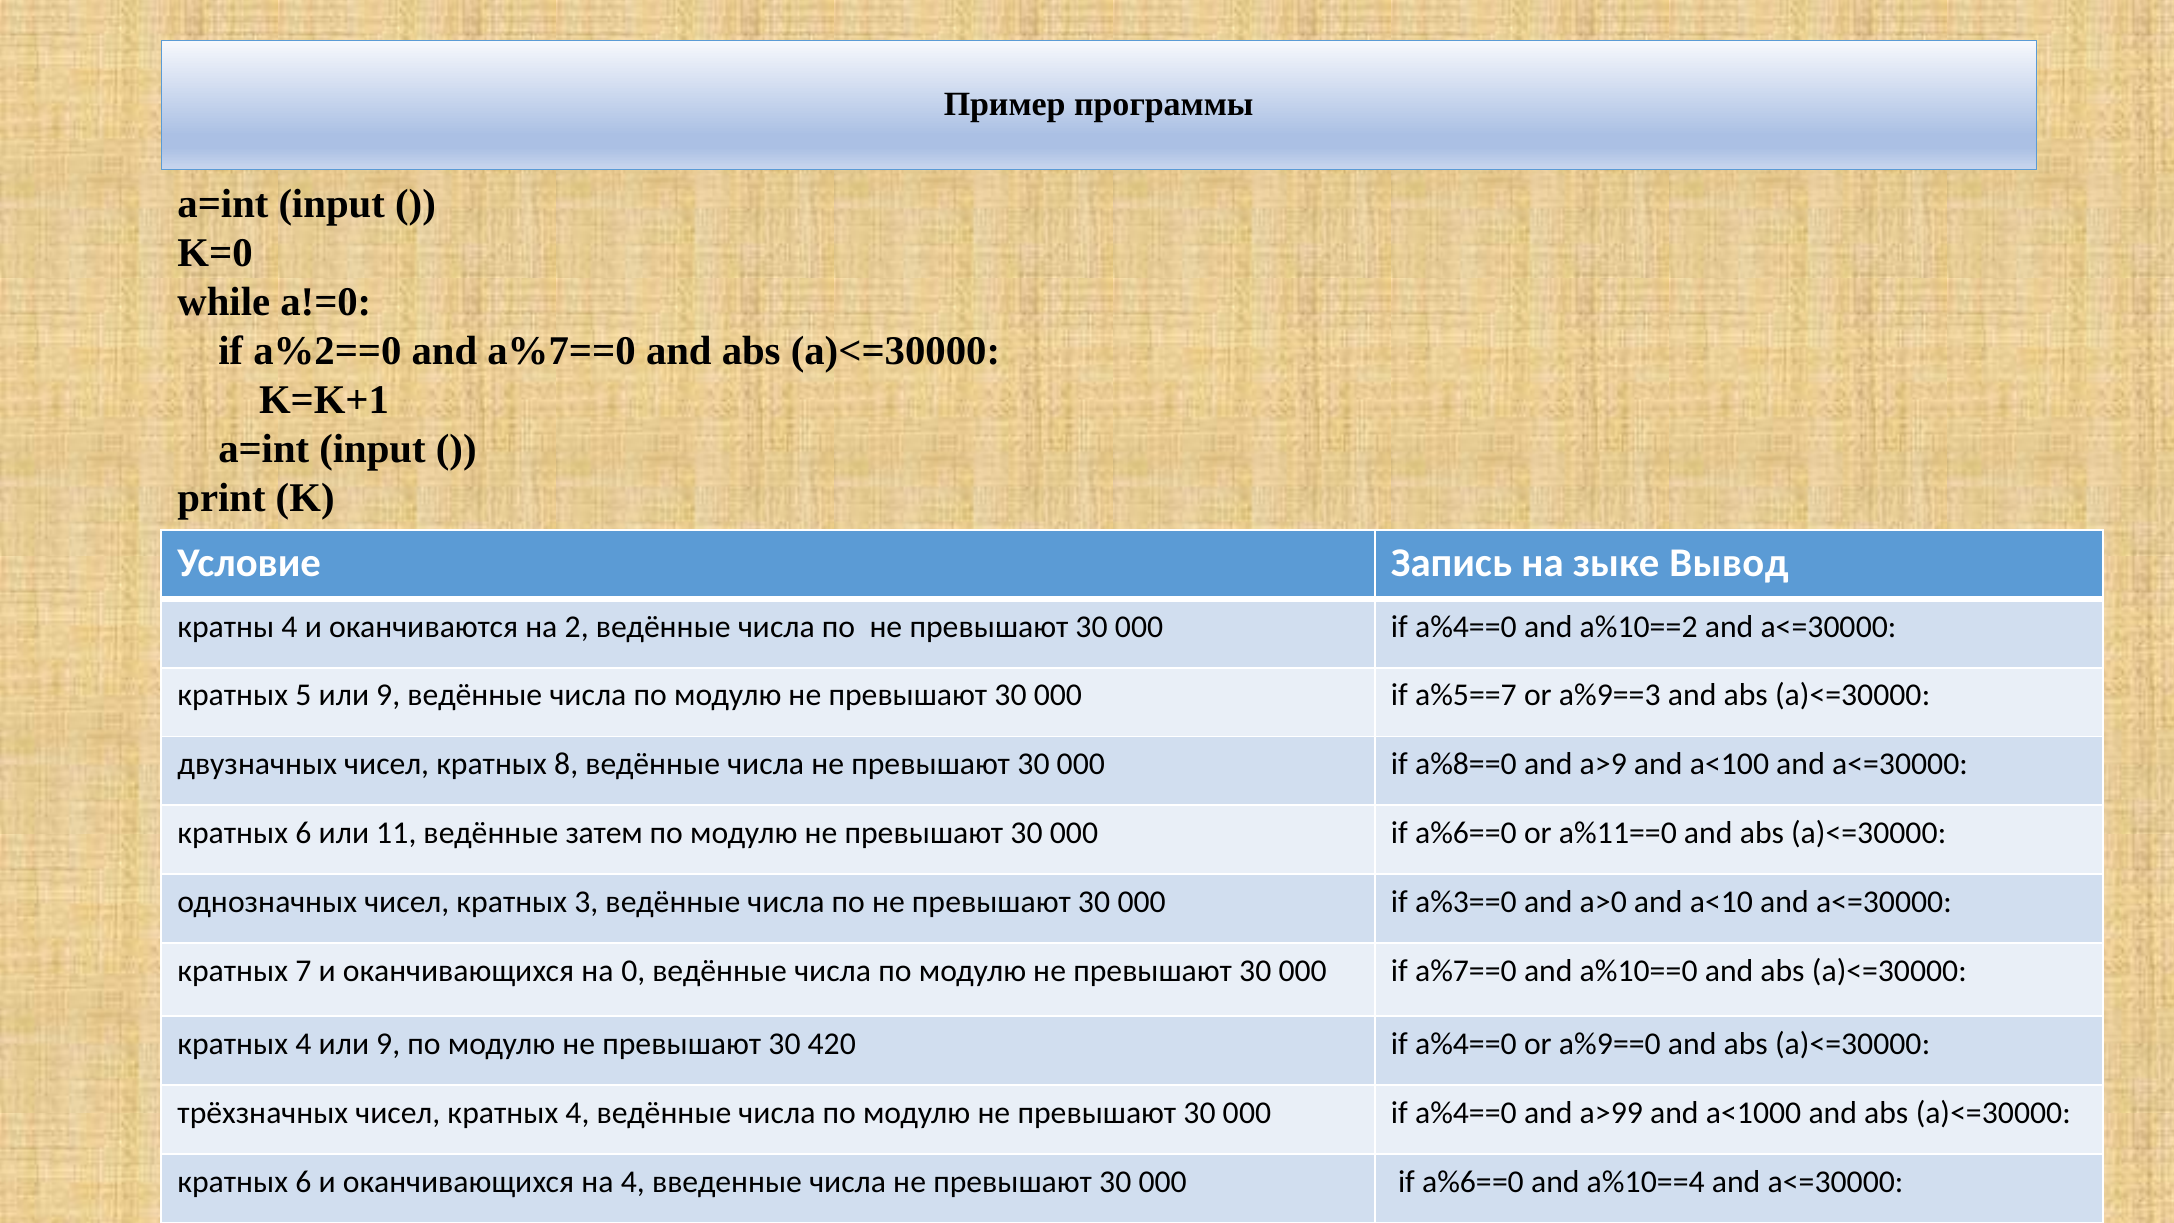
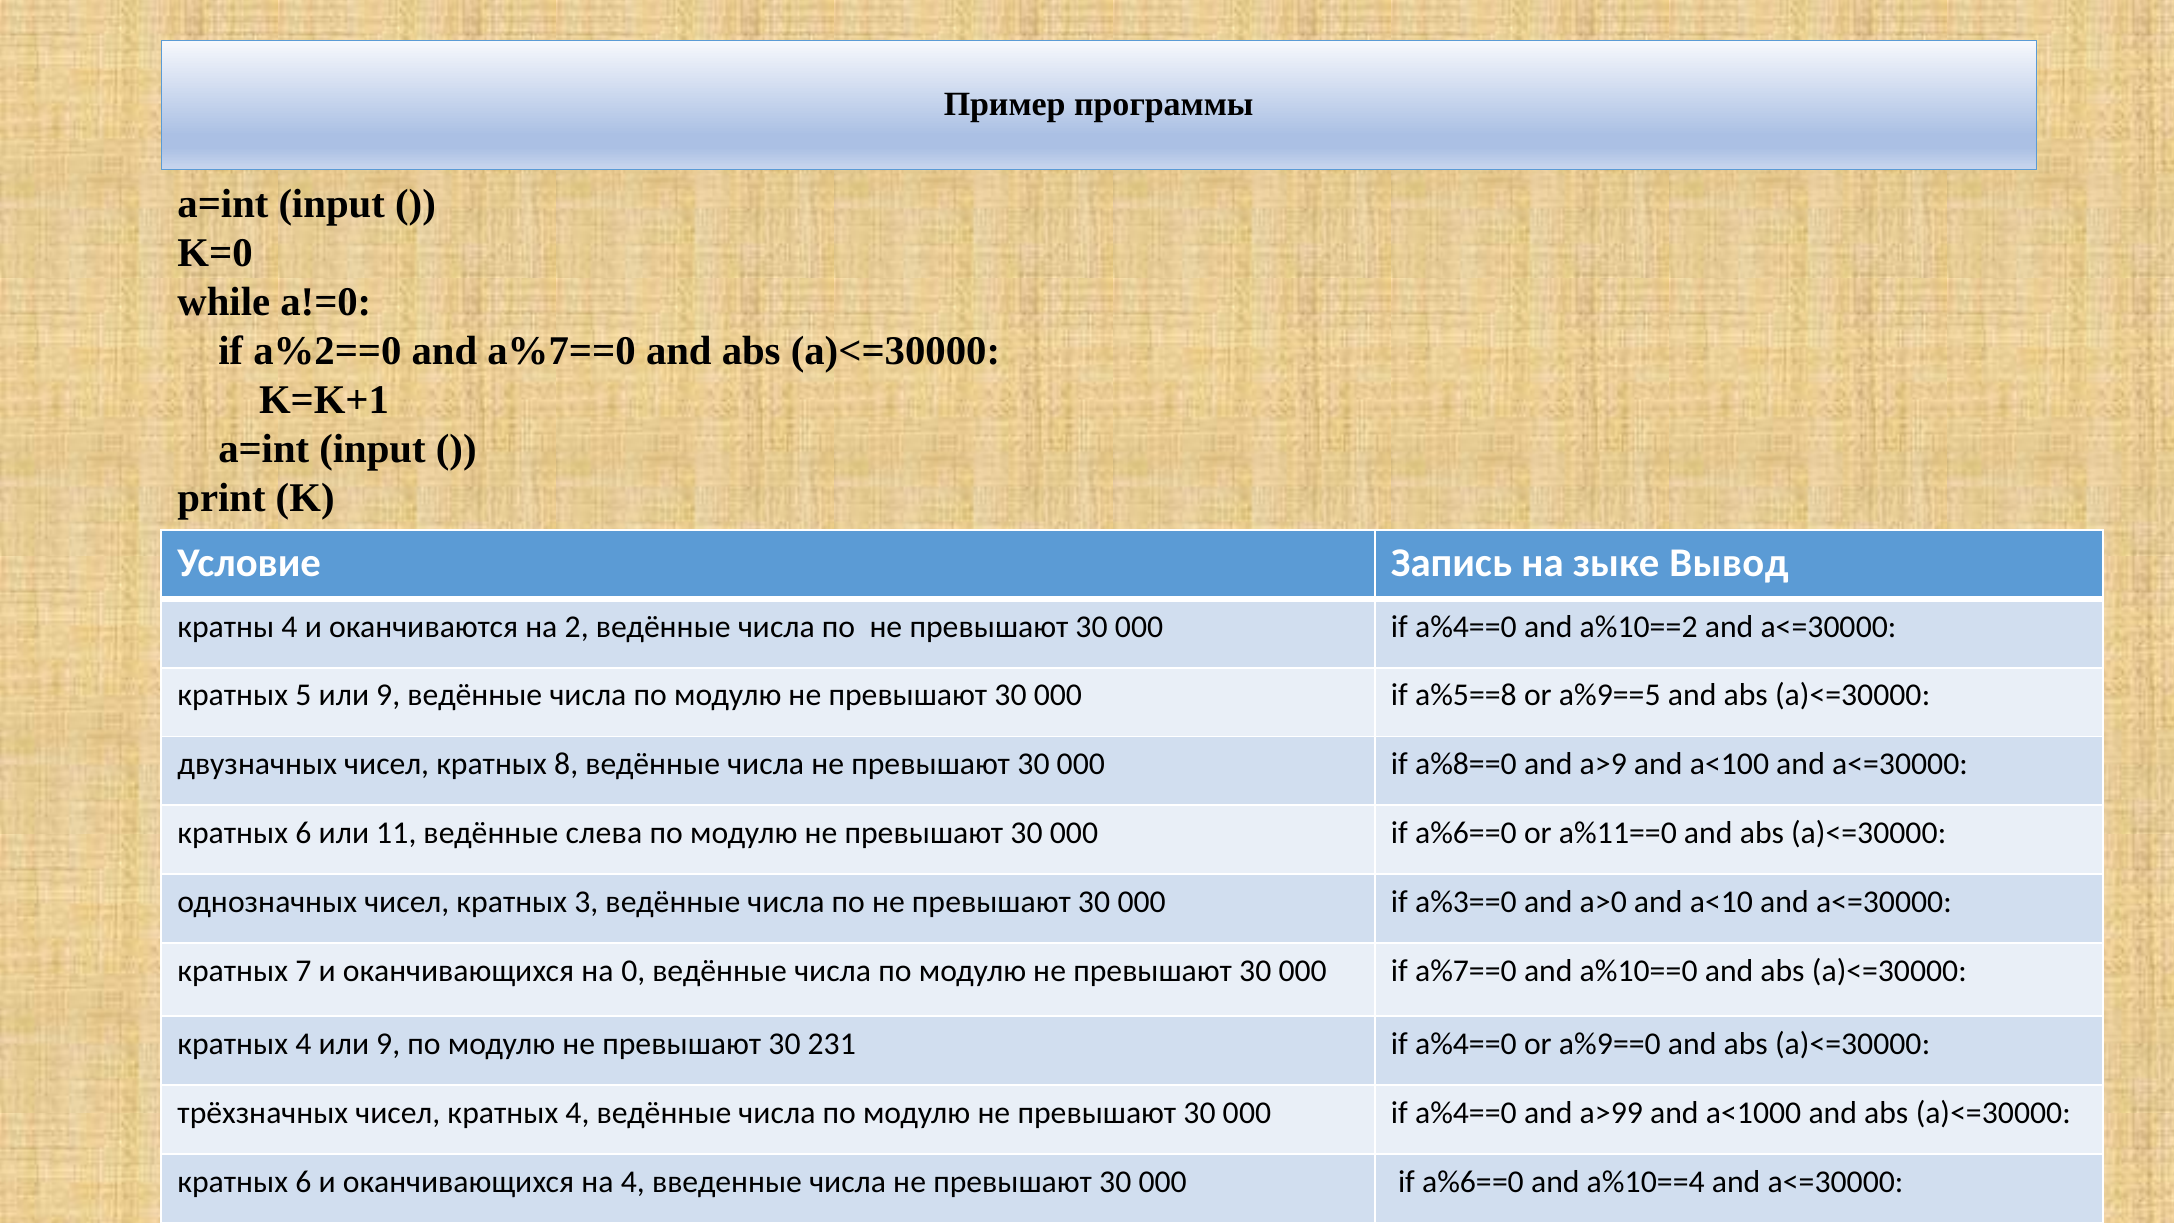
a%5==7: a%5==7 -> a%5==8 (1466, 695)
a%9==3: a%9==3 -> a%9==5 (1610, 695)
затем: затем -> слева (604, 833)
420: 420 -> 231 (832, 1044)
